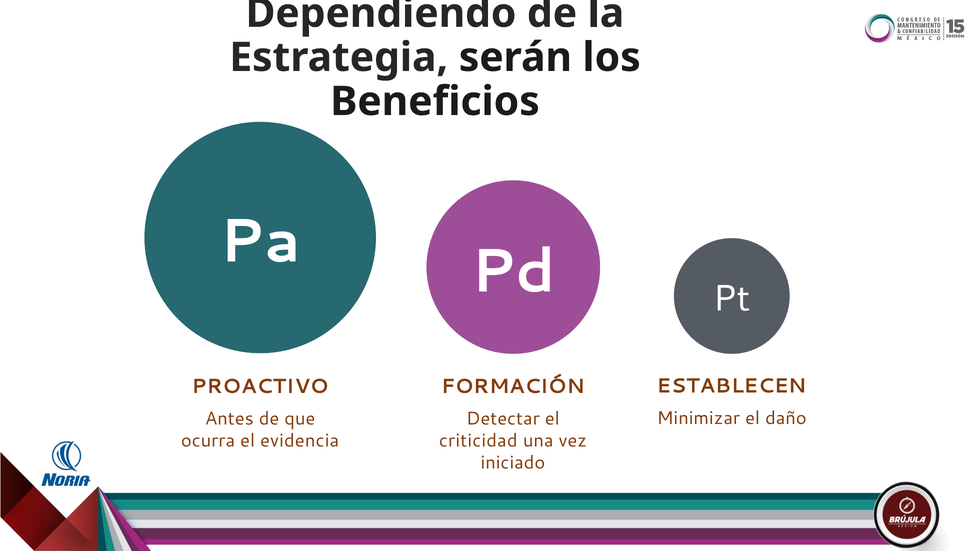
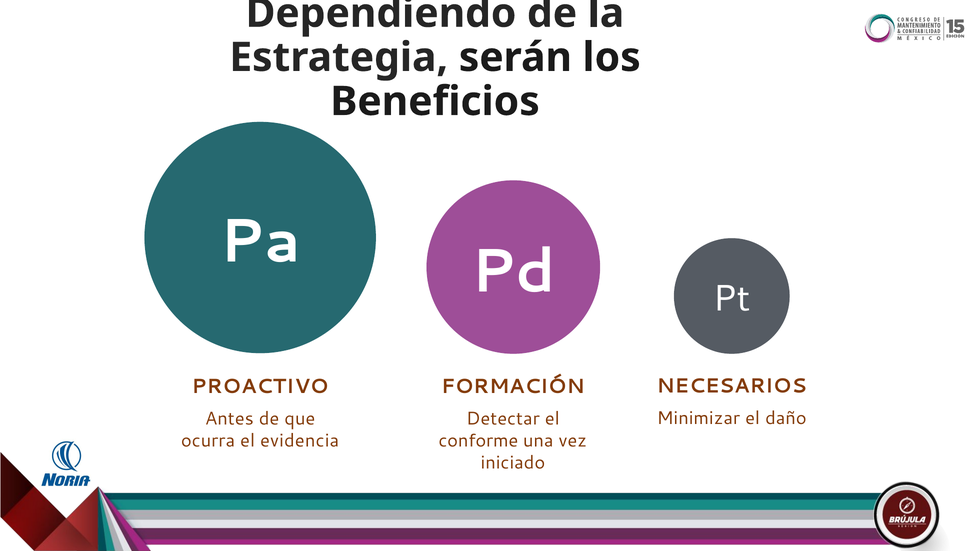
ESTABLECEN: ESTABLECEN -> NECESARIOS (732, 386)
criticidad: criticidad -> conforme (478, 441)
